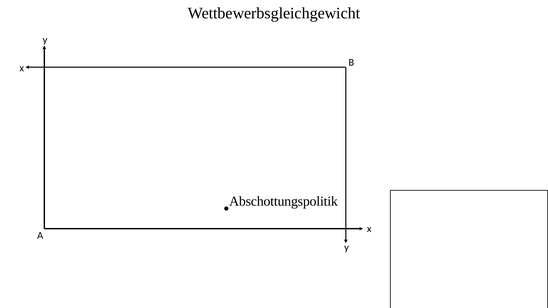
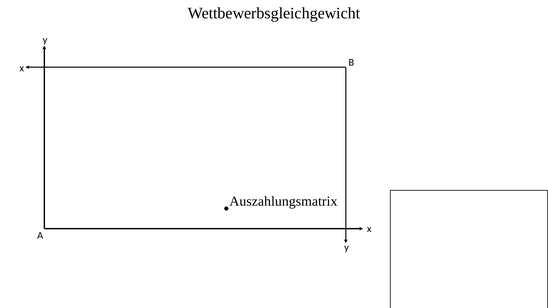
Abschottungspolitik: Abschottungspolitik -> Auszahlungsmatrix (283, 201)
